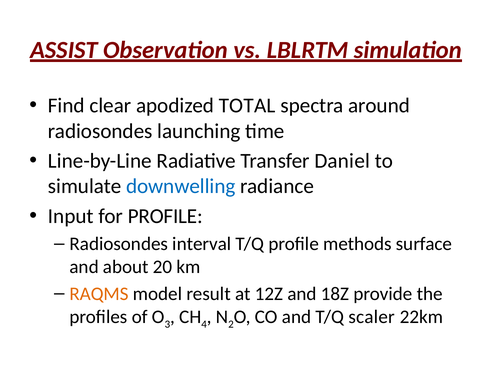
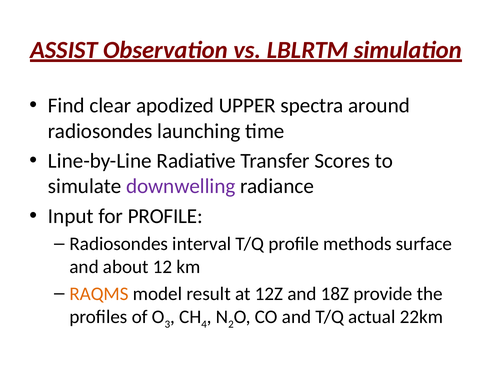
TOTAL: TOTAL -> UPPER (247, 106)
Daniel: Daniel -> Scores (342, 161)
downwelling colour: blue -> purple (181, 186)
20: 20 -> 12 (163, 267)
scaler: scaler -> actual (372, 317)
